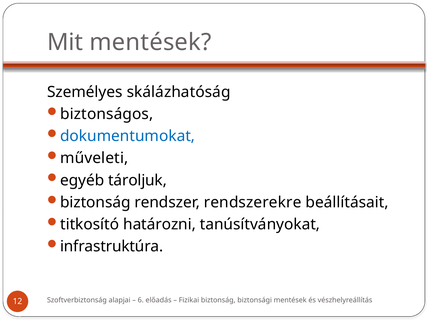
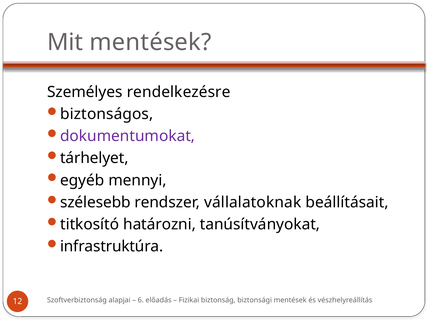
skálázhatóság: skálázhatóság -> rendelkezésre (179, 92)
dokumentumokat colour: blue -> purple (128, 136)
műveleti: műveleti -> tárhelyet (94, 158)
tároljuk: tároljuk -> mennyi (137, 180)
biztonság: biztonság -> szélesebb (95, 202)
rendszerekre: rendszerekre -> vállalatoknak (253, 202)
